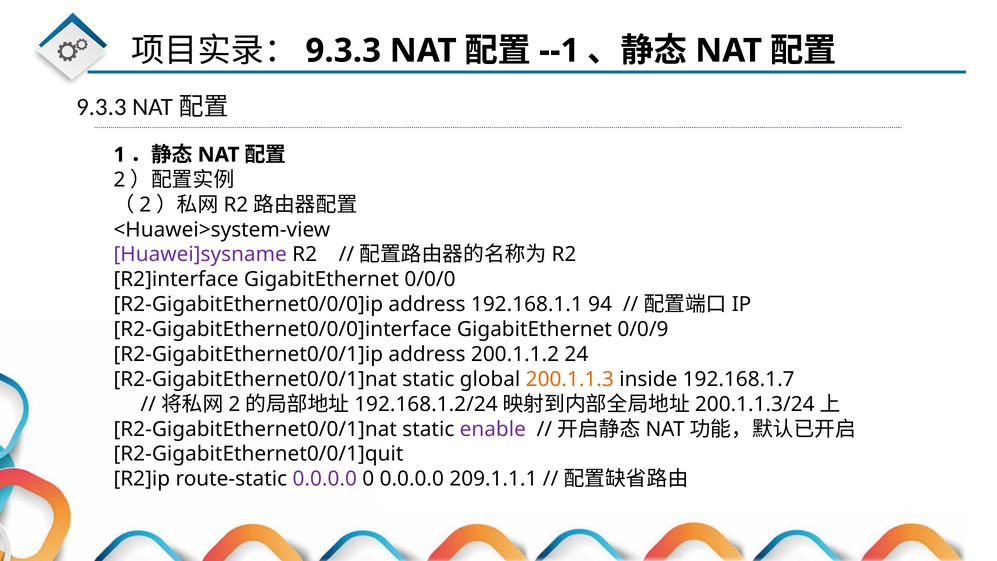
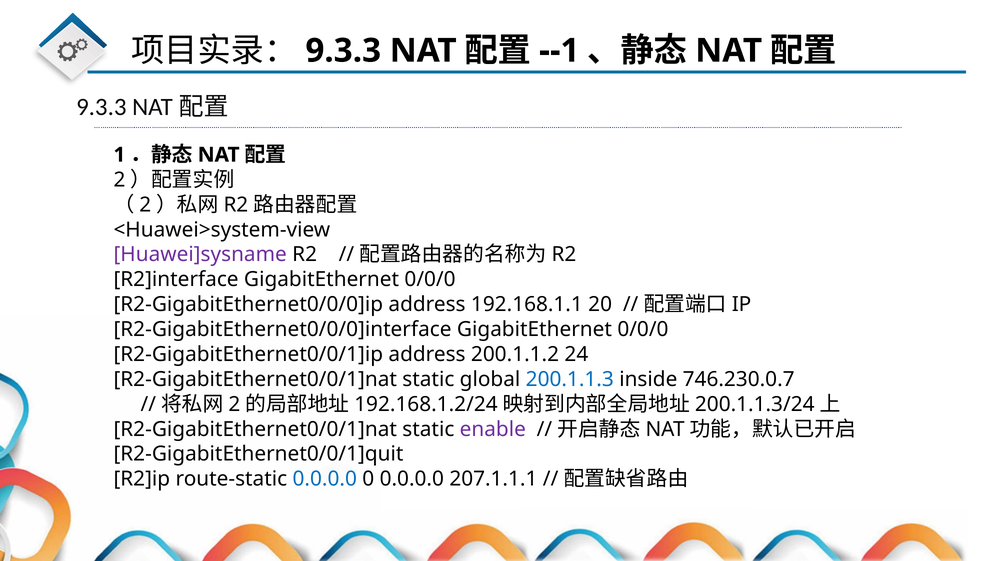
94: 94 -> 20 (600, 304)
R2-GigabitEthernet0/0/0]interface GigabitEthernet 0/0/9: 0/0/9 -> 0/0/0 (643, 329)
200.1.1.3 colour: orange -> blue (570, 379)
192.168.1.7: 192.168.1.7 -> 746.230.0.7 (739, 379)
0.0.0.0 colour: purple -> blue (325, 479)
209.1.1.1: 209.1.1.1 -> 207.1.1.1 (493, 479)
